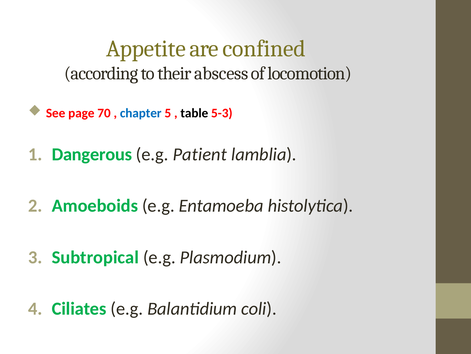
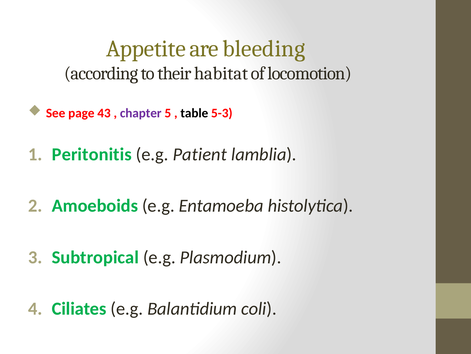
confined: confined -> bleeding (264, 49)
abscess: abscess -> habitat (221, 73)
70: 70 -> 43 (104, 113)
chapter colour: blue -> purple (141, 113)
Dangerous: Dangerous -> Peritonitis (92, 154)
